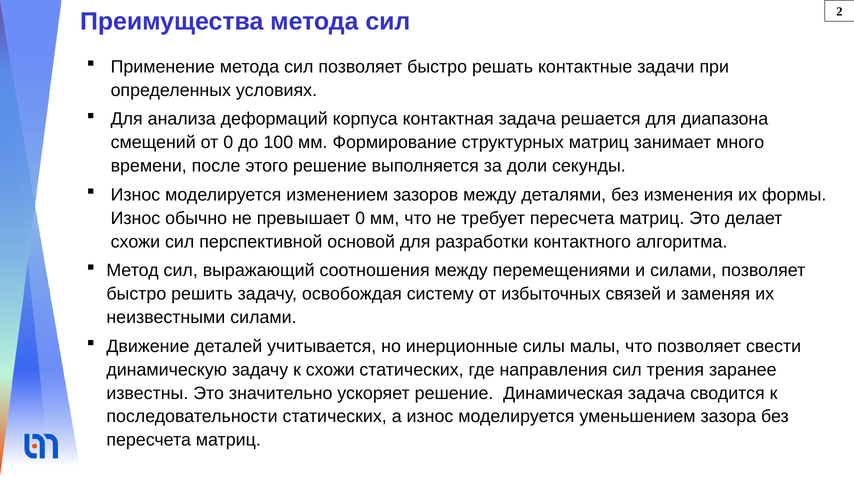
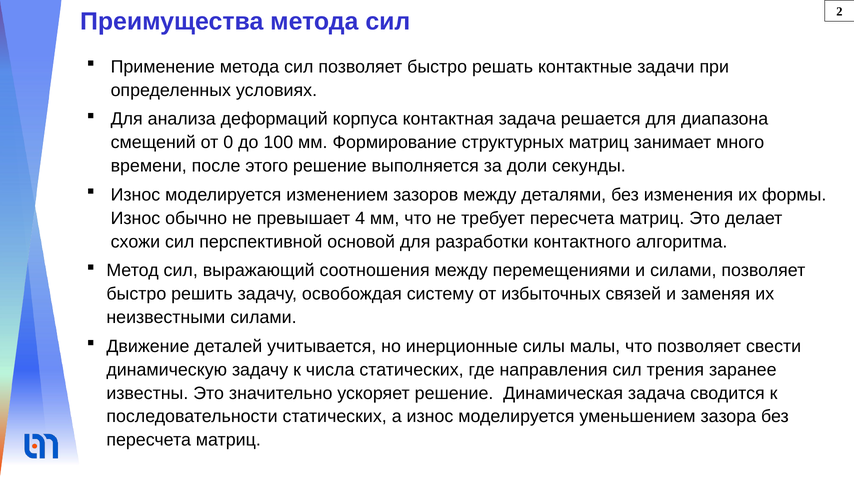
превышает 0: 0 -> 4 (360, 218)
к схожи: схожи -> числа (330, 370)
